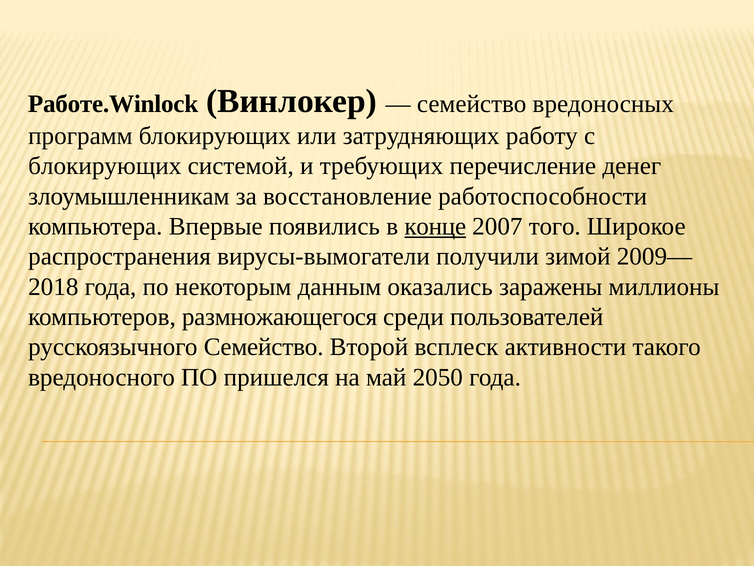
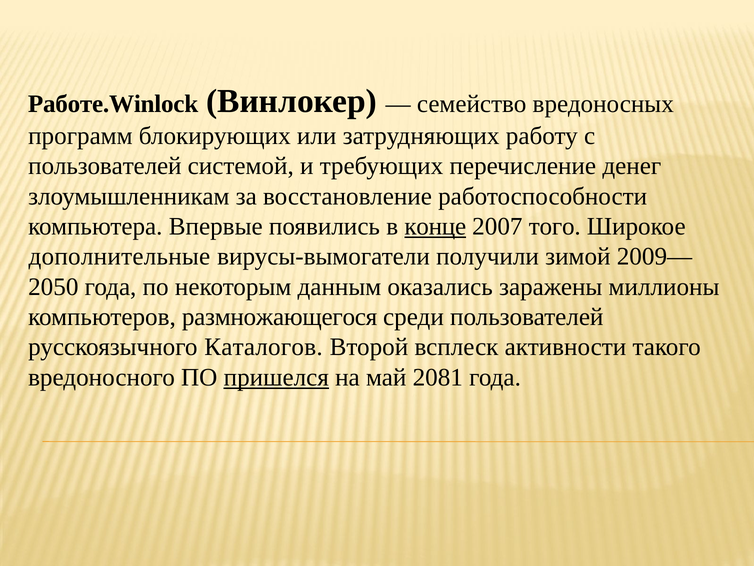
блокирующих: блокирующих -> пользователей (105, 166)
распространения: распространения -> дополнительные (119, 256)
2018: 2018 -> 2050 (53, 287)
русскоязычного Семейство: Семейство -> Каталогов (263, 347)
пришелся underline: none -> present (276, 377)
2050: 2050 -> 2081 (438, 377)
